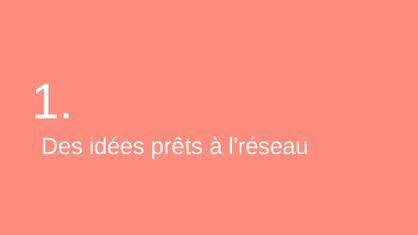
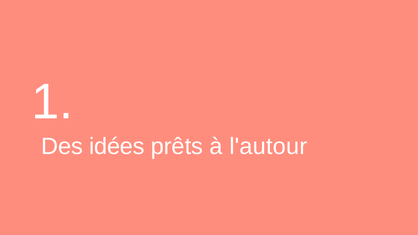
l'réseau: l'réseau -> l'autour (268, 147)
